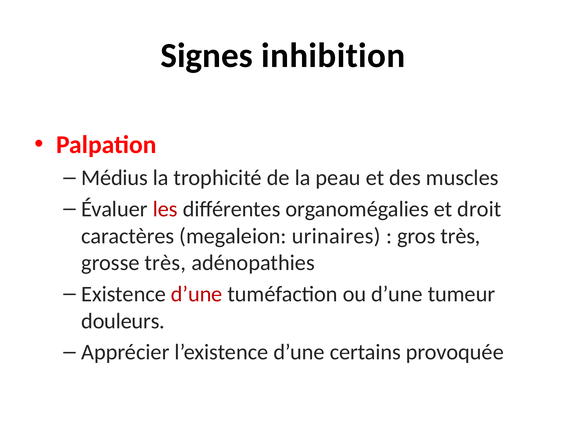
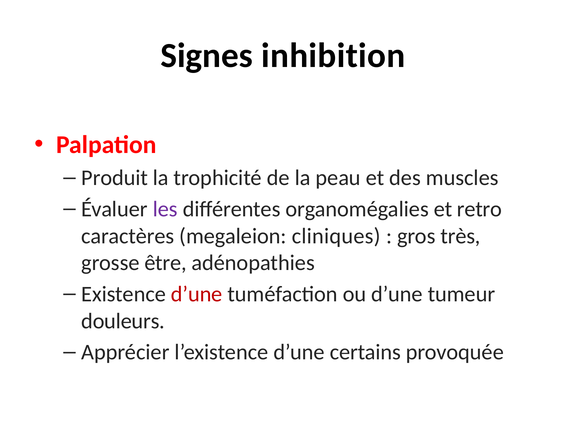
Médius: Médius -> Produit (115, 178)
les colour: red -> purple (165, 209)
droit: droit -> retro (479, 209)
urinaires: urinaires -> cliniques (336, 236)
grosse très: très -> être (166, 263)
